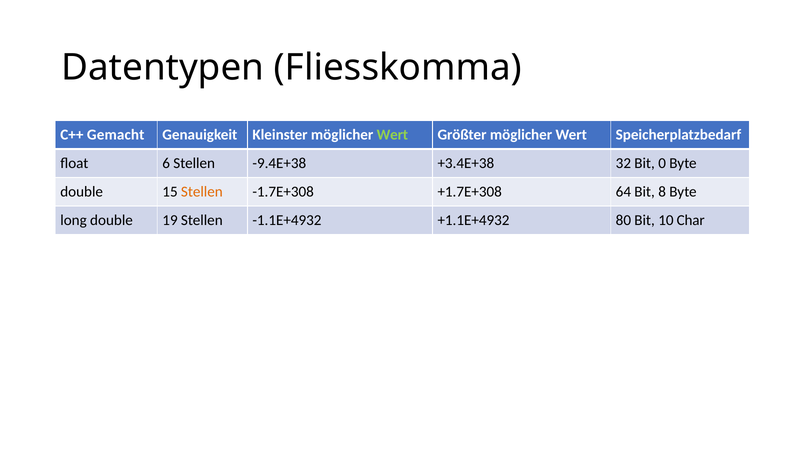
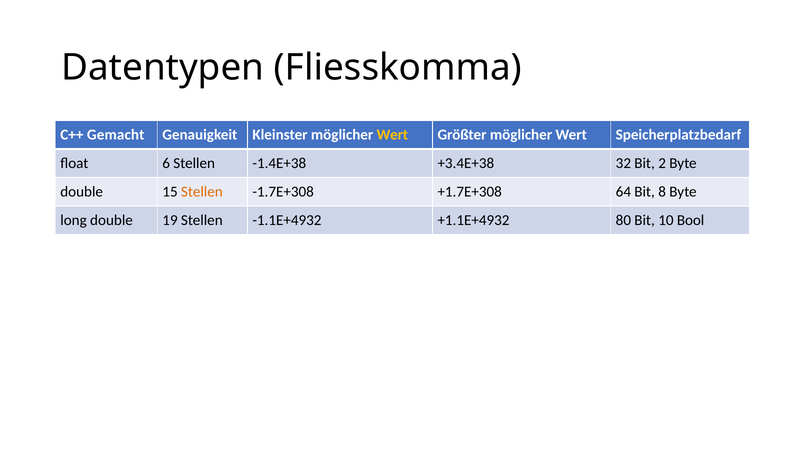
Wert colour: light green -> yellow (392, 135)
-9.4E+38: -9.4E+38 -> -1.4E+38 (279, 163)
0: 0 -> 2 (662, 163)
Char: Char -> Bool (691, 220)
